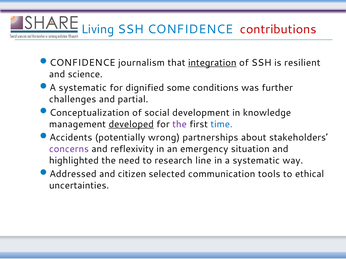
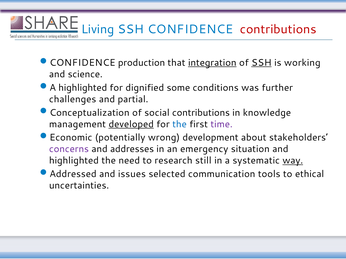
journalism: journalism -> production (142, 63)
SSH underline: none -> present (261, 63)
resilient: resilient -> working (302, 63)
systematic: systematic -> highlighted (83, 88)
social development: development -> contributions (201, 113)
the colour: purple -> blue (180, 124)
time colour: blue -> purple (222, 124)
Accidents: Accidents -> Economic (71, 138)
partnerships: partnerships -> development (210, 138)
reflexivity: reflexivity -> addresses (132, 149)
line: line -> still (203, 161)
way underline: none -> present (293, 161)
citizen: citizen -> issues (132, 174)
